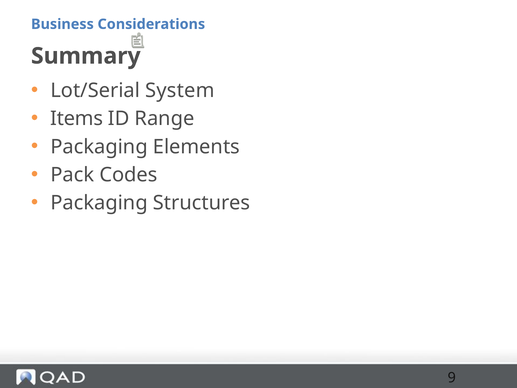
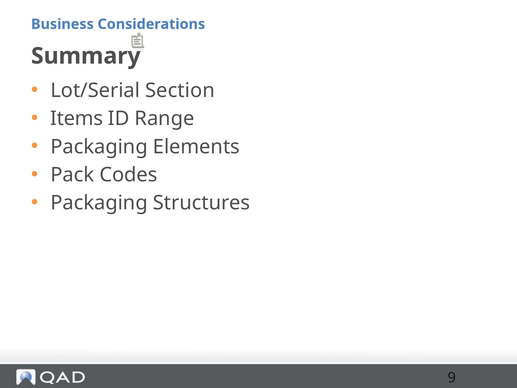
System: System -> Section (180, 90)
